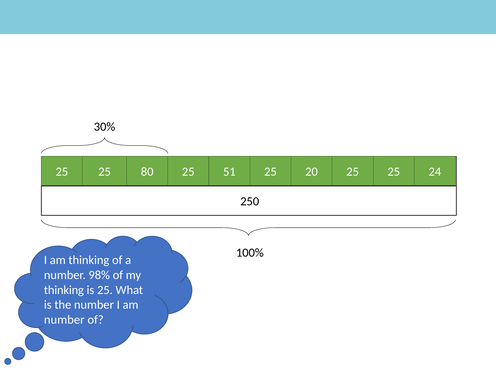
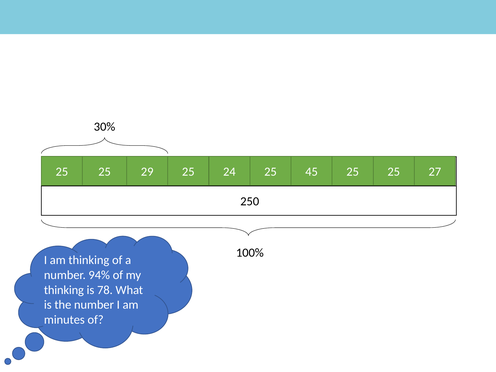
80: 80 -> 29 (147, 172)
51: 51 -> 24 (229, 172)
20: 20 -> 45 (312, 172)
24: 24 -> 27 (435, 172)
98%: 98% -> 94% (99, 275)
is 25: 25 -> 78 (105, 290)
number: number -> minutes (64, 320)
